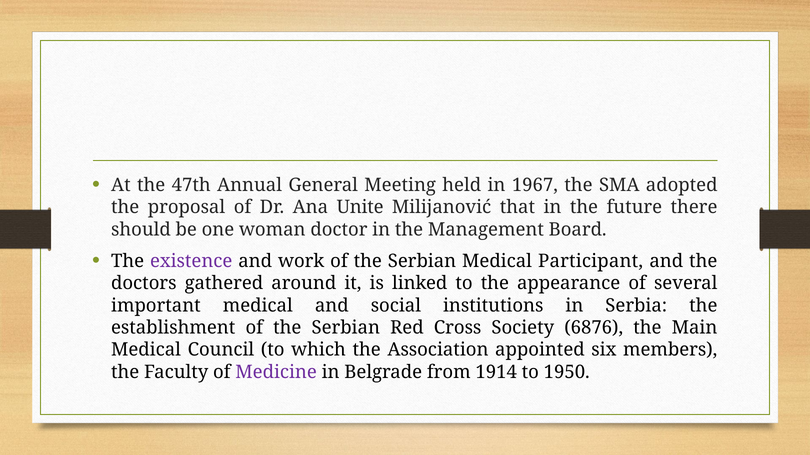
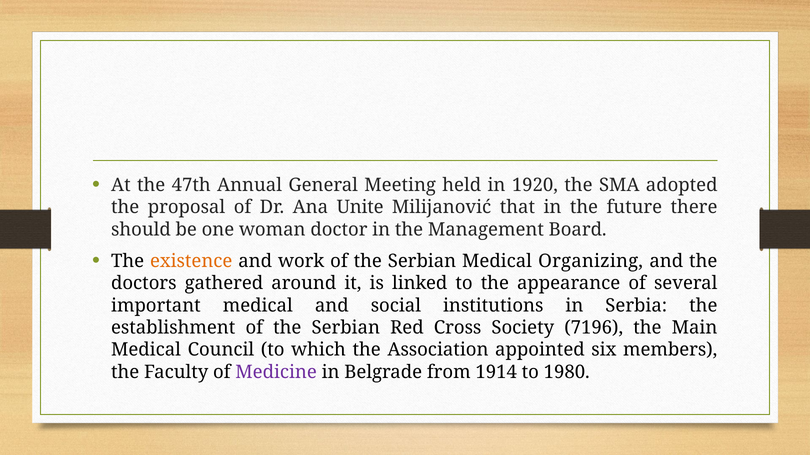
1967: 1967 -> 1920 (535, 185)
existence colour: purple -> orange (191, 261)
Participant: Participant -> Organizing (591, 261)
6876: 6876 -> 7196 (594, 328)
1950: 1950 -> 1980 (567, 373)
